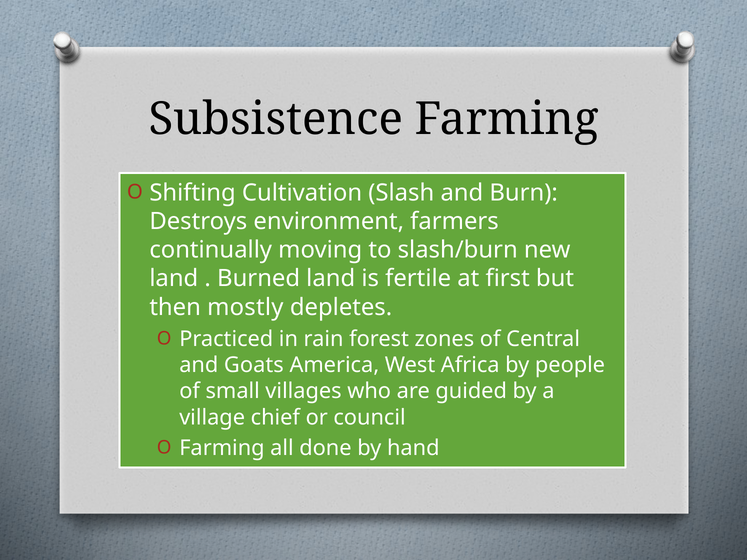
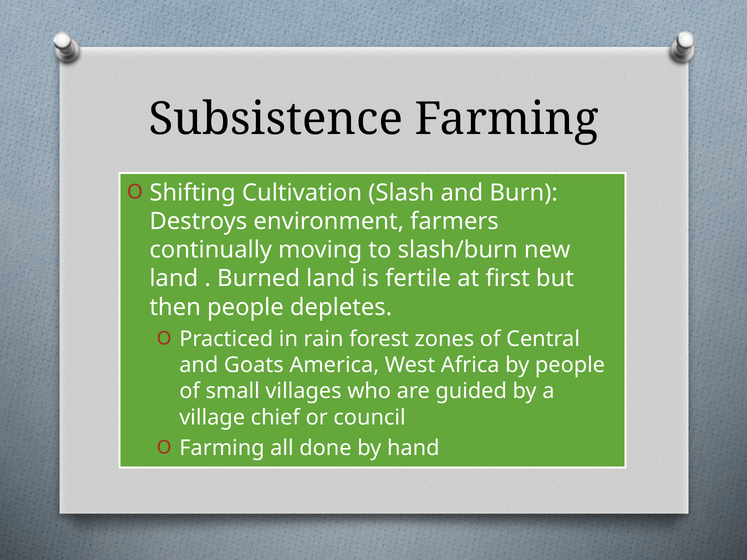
then mostly: mostly -> people (245, 307)
